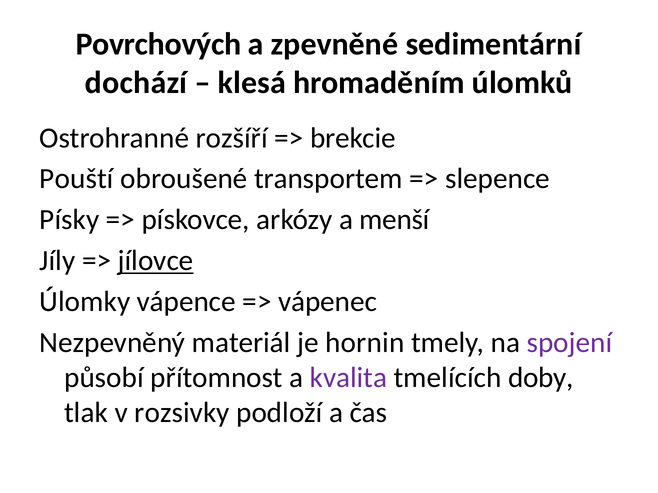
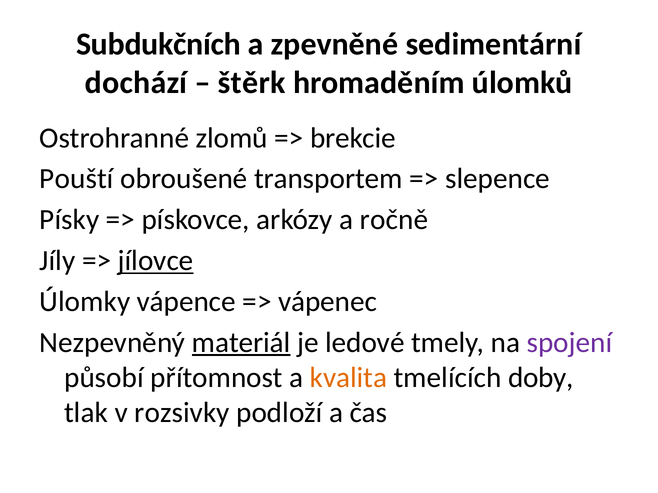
Povrchových: Povrchových -> Subdukčních (159, 44)
klesá: klesá -> štěrk (252, 83)
rozšíří: rozšíří -> zlomů (232, 138)
menší: menší -> ročně (394, 220)
materiál underline: none -> present (241, 343)
hornin: hornin -> ledové (365, 343)
kvalita colour: purple -> orange (349, 378)
